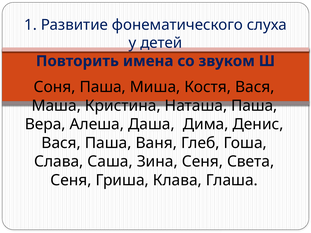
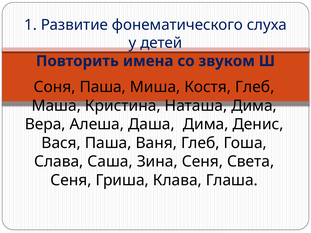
Костя Вася: Вася -> Глеб (255, 87)
Наташа Паша: Паша -> Дима (254, 106)
